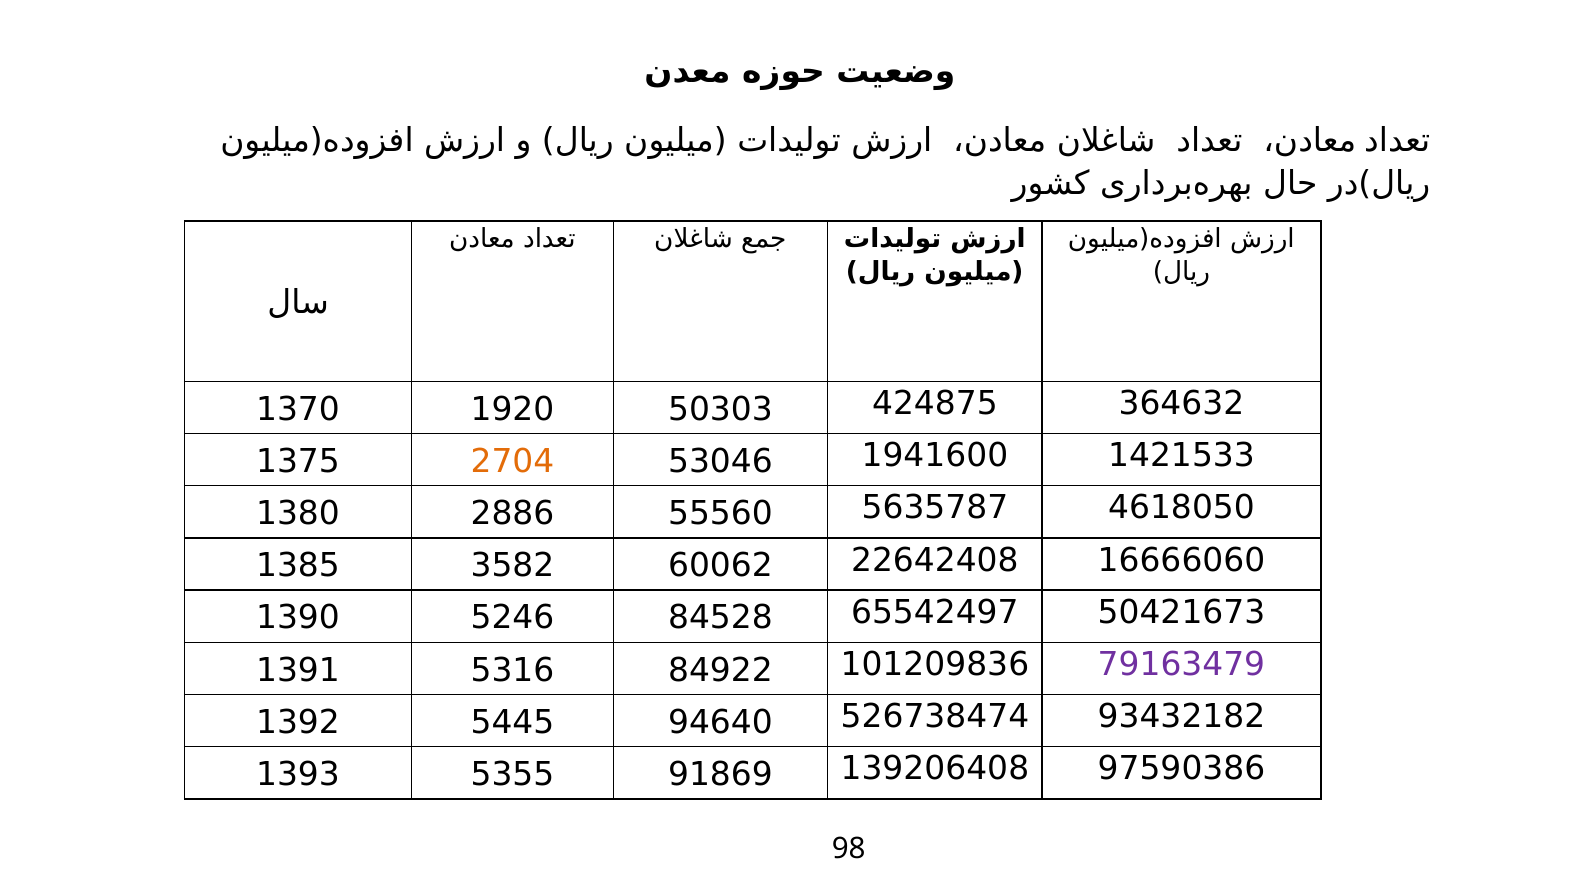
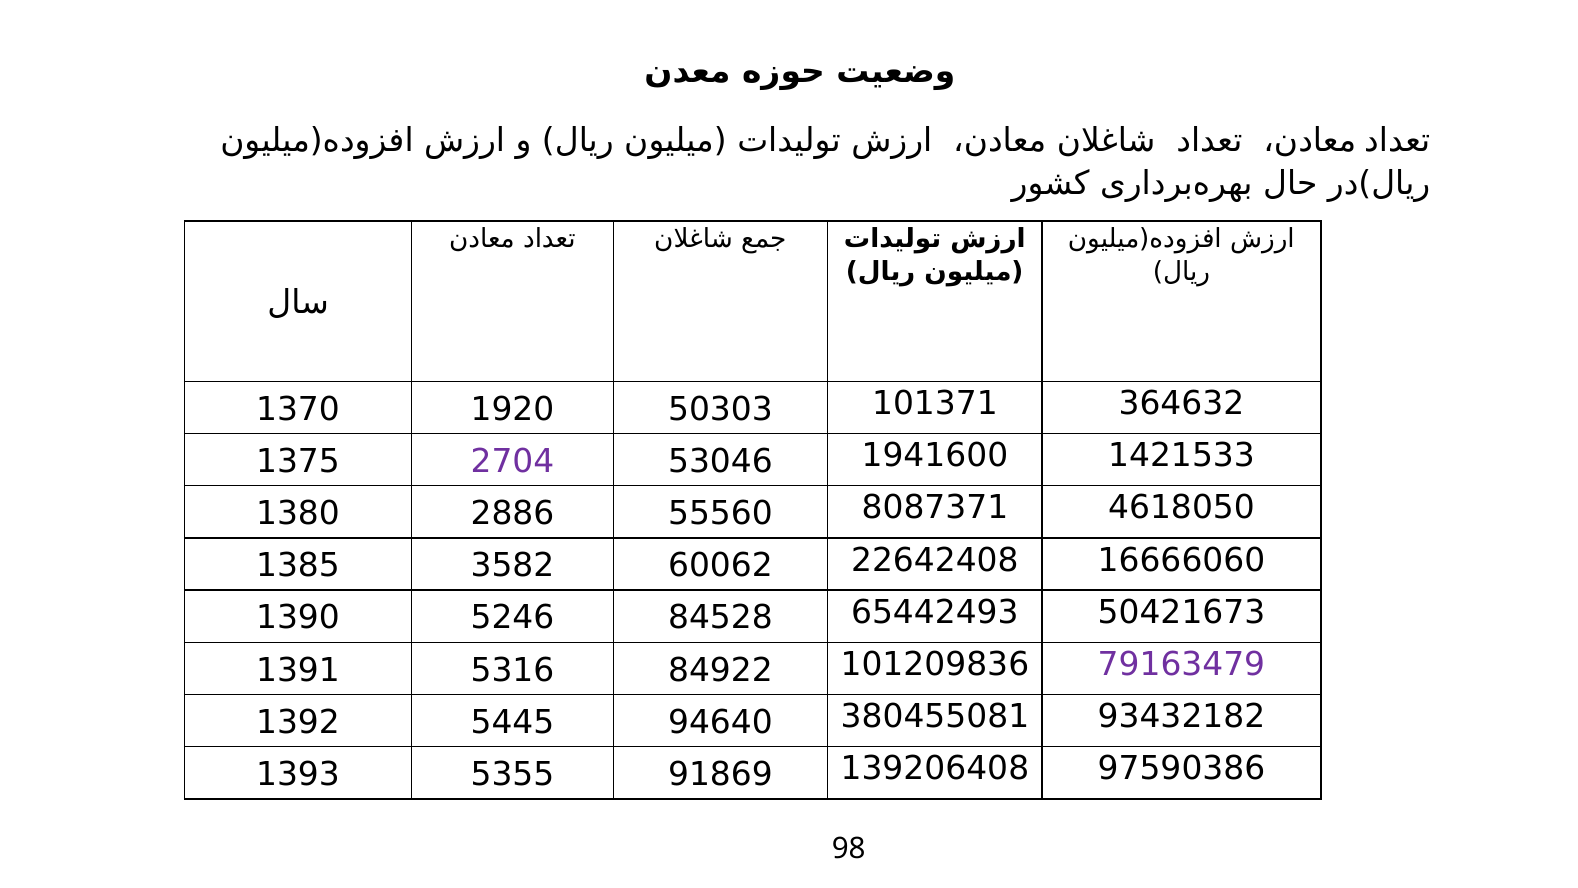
424875: 424875 -> 101371 (935, 403)
2704 colour: orange -> purple (512, 461)
5635787: 5635787 -> 8087371 (935, 508)
65542497: 65542497 -> 65442493 (935, 612)
526738474: 526738474 -> 380455081 (935, 717)
